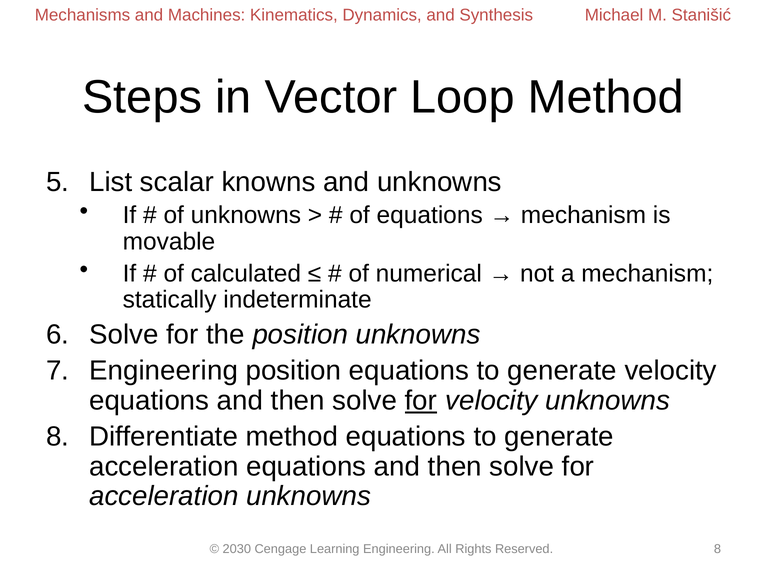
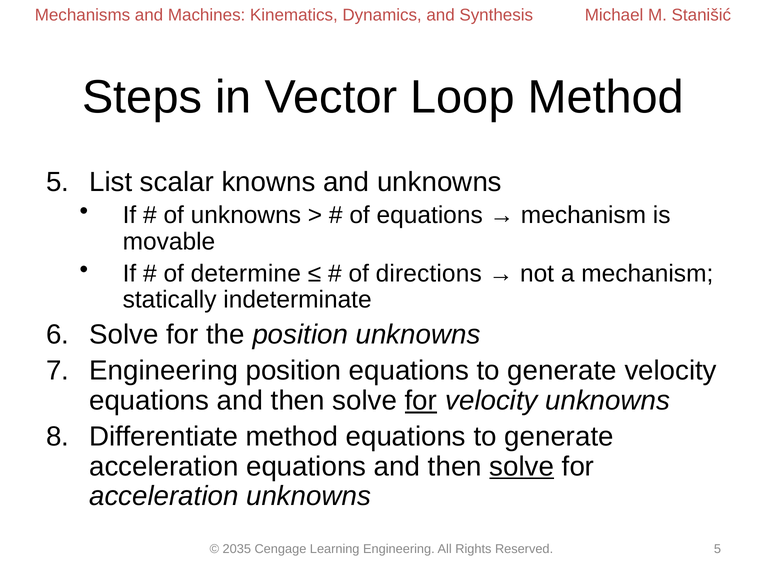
calculated: calculated -> determine (246, 274)
numerical: numerical -> directions (429, 274)
solve underline: none -> present (522, 467)
2030: 2030 -> 2035 (237, 549)
Reserved 8: 8 -> 5 (717, 549)
